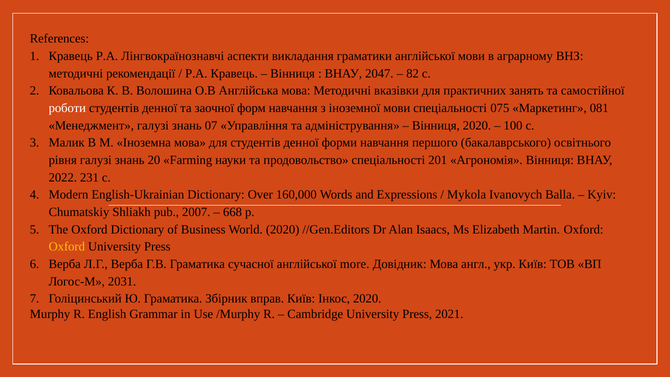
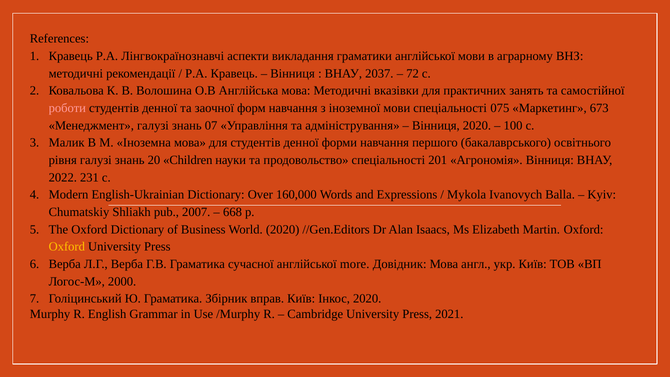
2047: 2047 -> 2037 (379, 73)
82: 82 -> 72 (413, 73)
роботи colour: white -> pink (67, 108)
081: 081 -> 673 (599, 108)
Farming: Farming -> Children (188, 160)
2031: 2031 -> 2000 (122, 281)
